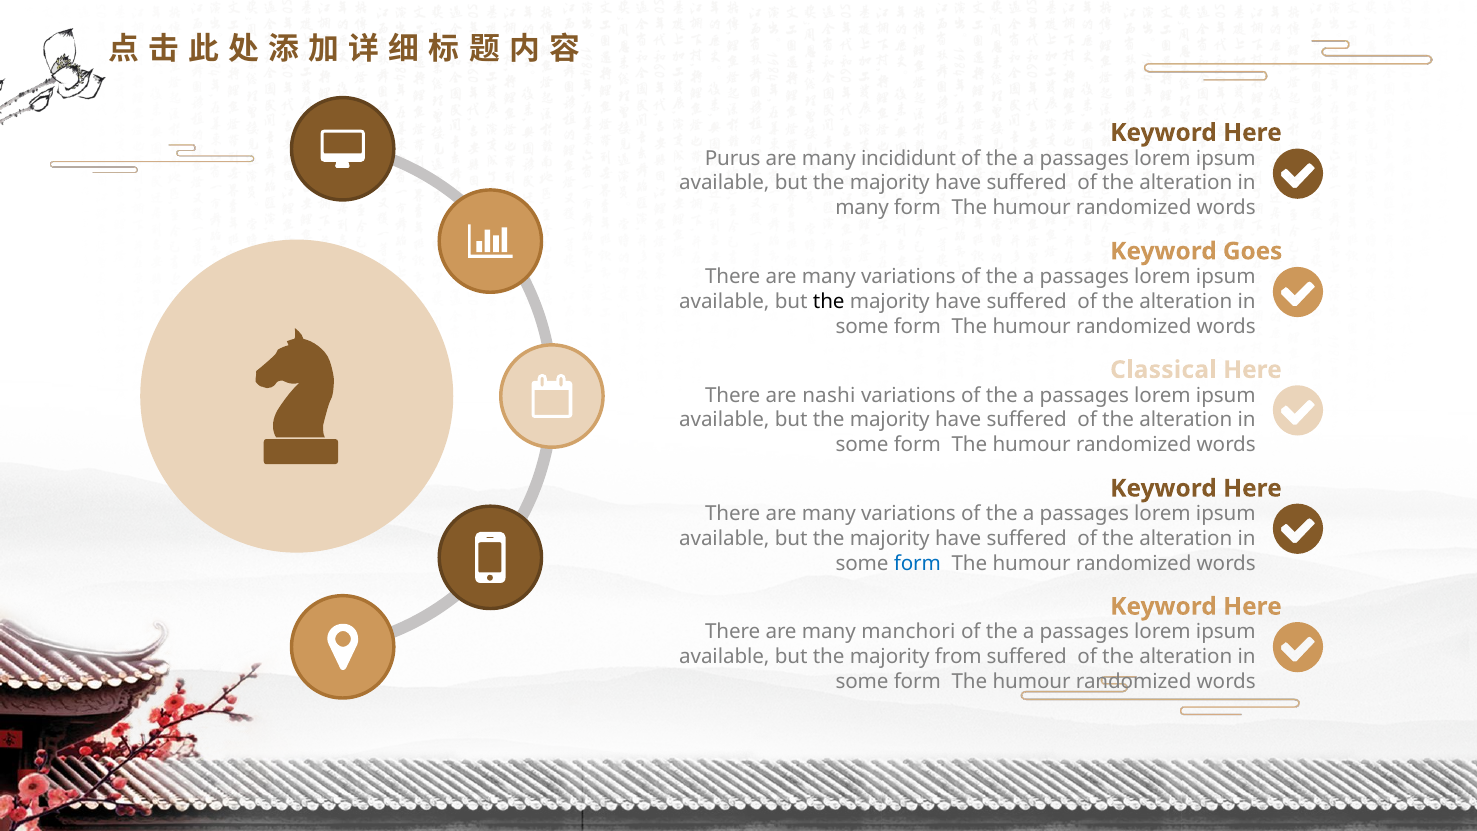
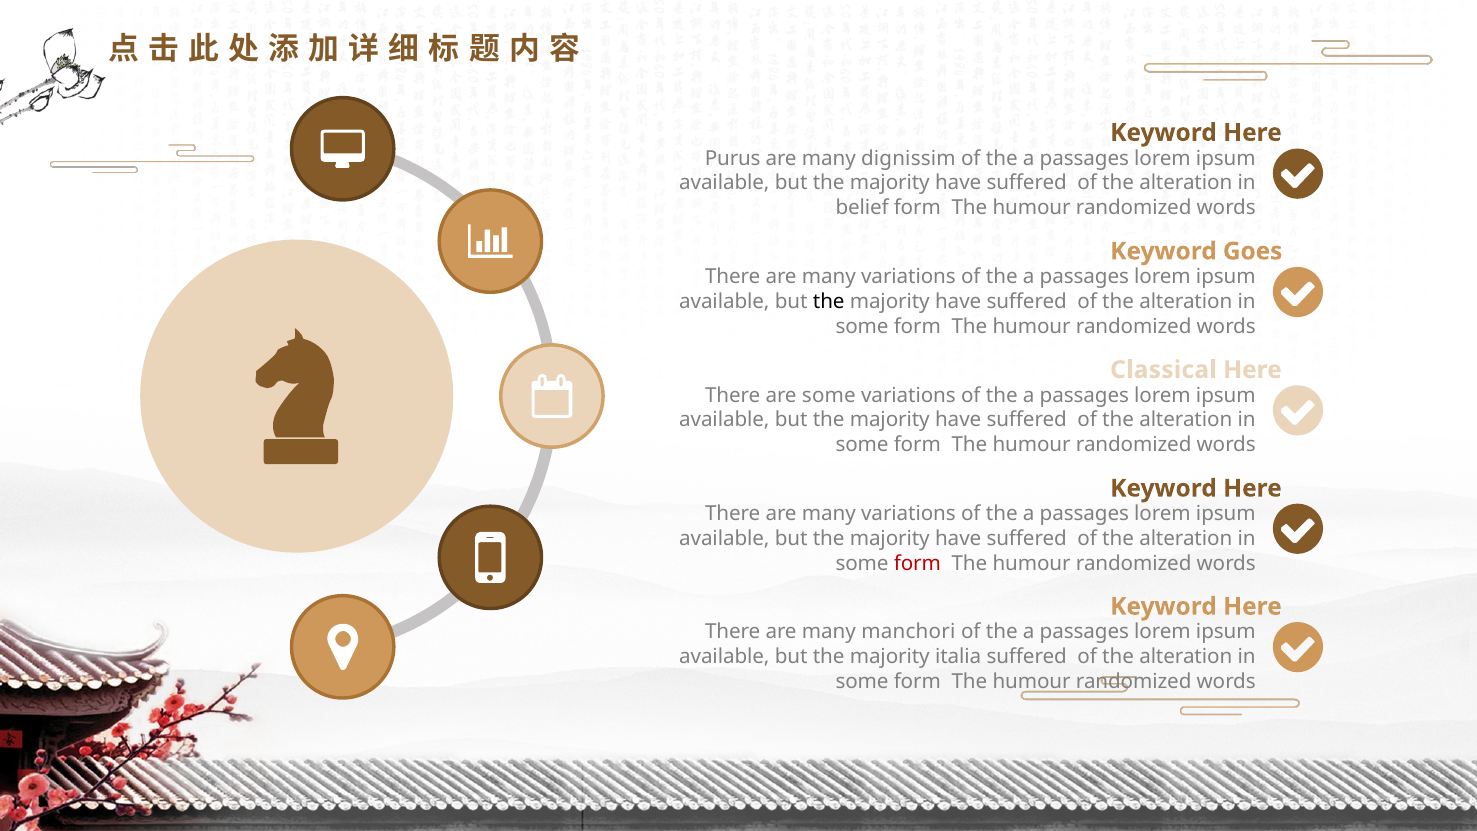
incididunt: incididunt -> dignissim (908, 158)
many: many -> belief (862, 208)
are nashi: nashi -> some (829, 395)
form colour: blue -> red (917, 563)
from: from -> italia (958, 657)
